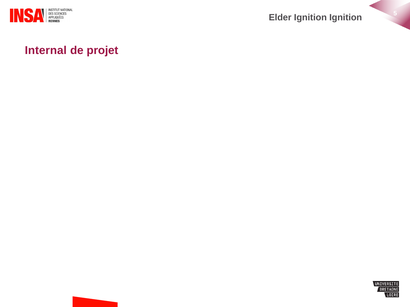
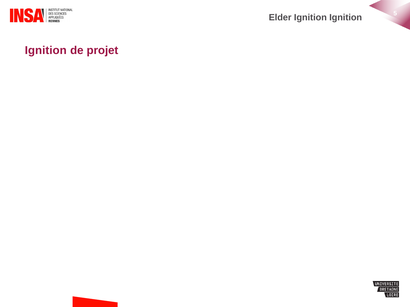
Internal: Internal -> Ignition (46, 50)
